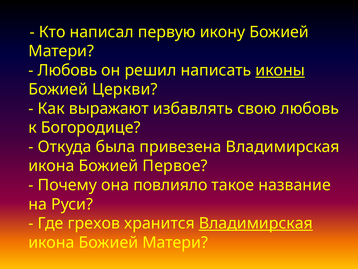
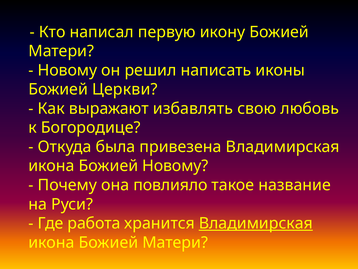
Любовь: Любовь -> Новому (67, 70)
иконы underline: present -> none (280, 70)
Божией Первое: Первое -> Новому (175, 166)
грехов: грехов -> работа (94, 223)
